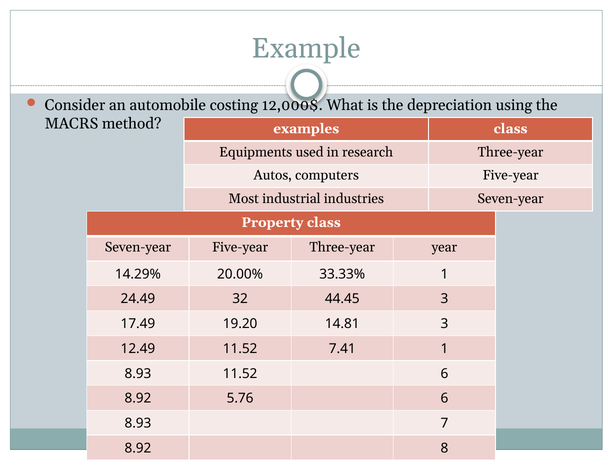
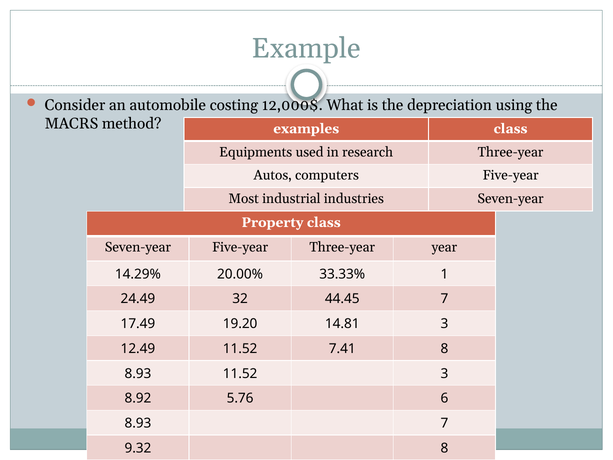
44.45 3: 3 -> 7 (444, 299)
7.41 1: 1 -> 8 (444, 349)
11.52 6: 6 -> 3 (444, 373)
8.92: 8.92 -> 9.32 (138, 448)
